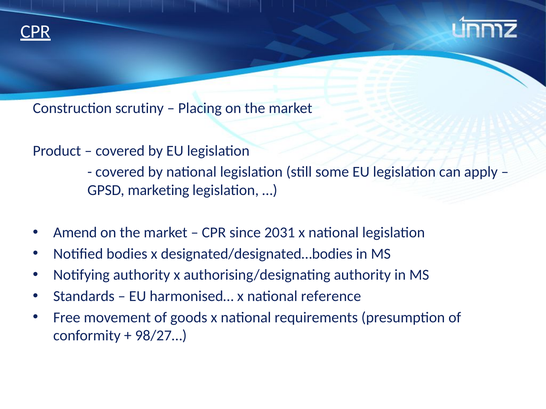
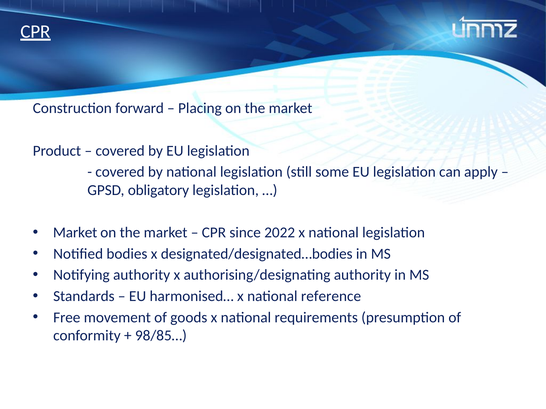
scrutiny: scrutiny -> forward (140, 108)
marketing: marketing -> obligatory (158, 190)
Amend: Amend -> Market (75, 233)
2031: 2031 -> 2022 (280, 233)
98/27…: 98/27… -> 98/85… (161, 336)
